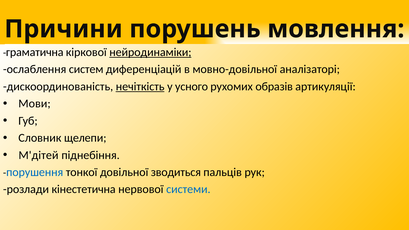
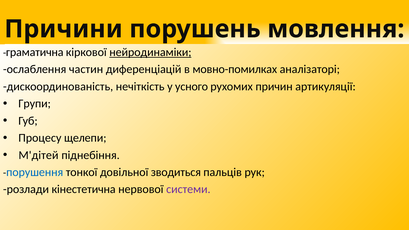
систем: систем -> частин (86, 69)
мовно-довільної: мовно-довільної -> мовно-помилках (235, 69)
нечіткість underline: present -> none (140, 87)
образів: образів -> причин (274, 87)
Мови: Мови -> Групи (35, 104)
Словник: Словник -> Процесу (40, 138)
системи colour: blue -> purple (188, 189)
